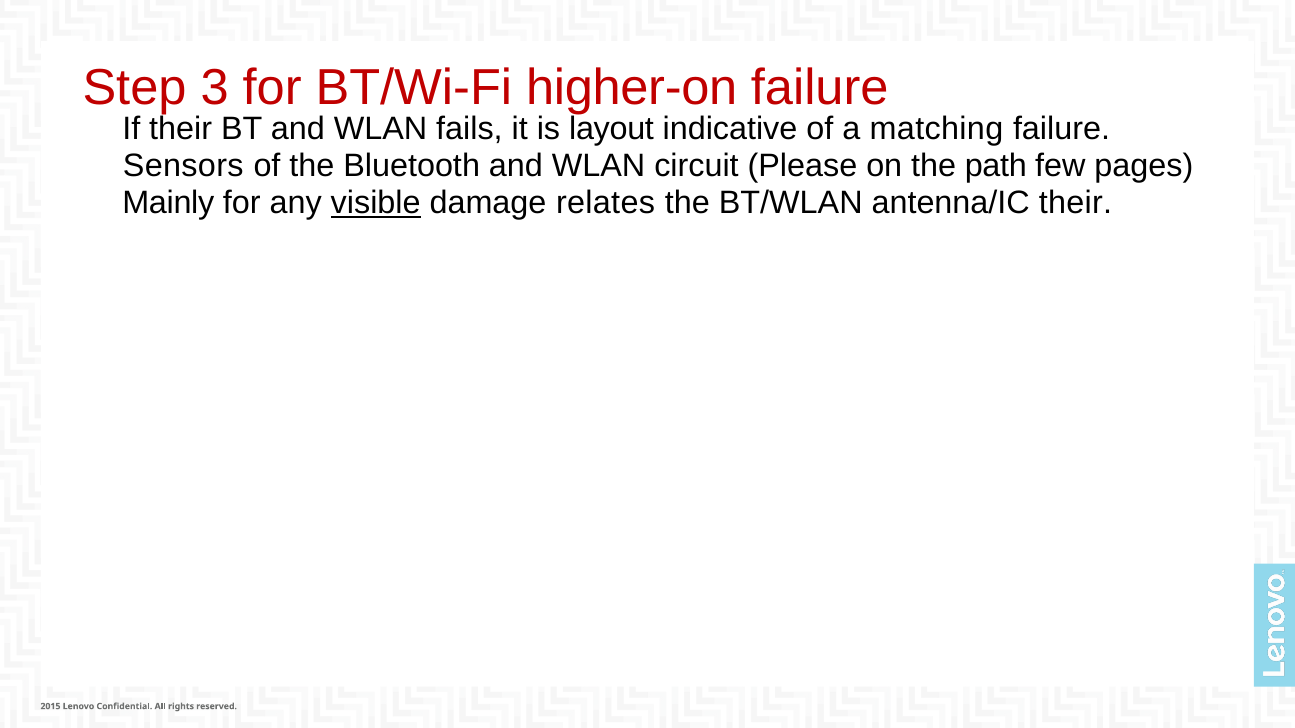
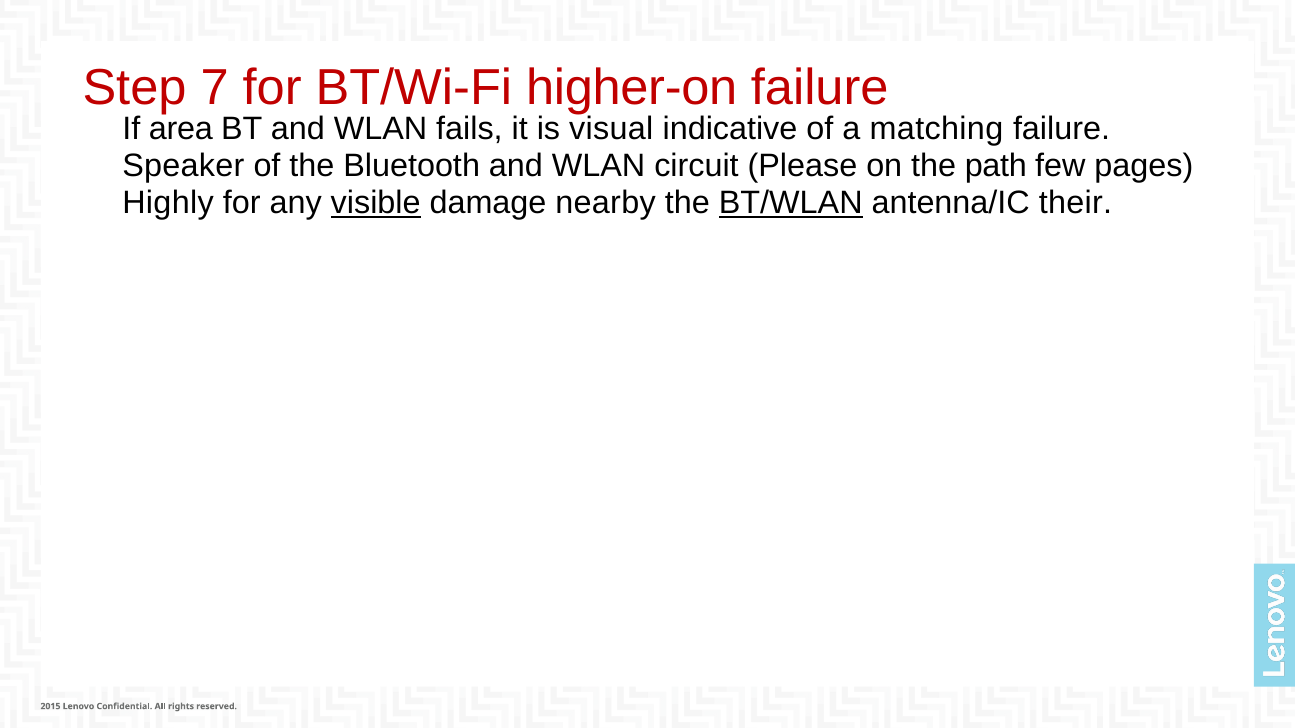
3: 3 -> 7 (215, 88)
If their: their -> area (181, 129)
layout: layout -> visual (611, 129)
Sensors: Sensors -> Speaker (183, 166)
Mainly: Mainly -> Highly (168, 203)
relates: relates -> nearby (606, 203)
BT/WLAN underline: none -> present (791, 203)
